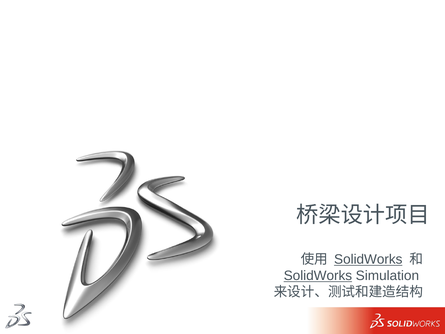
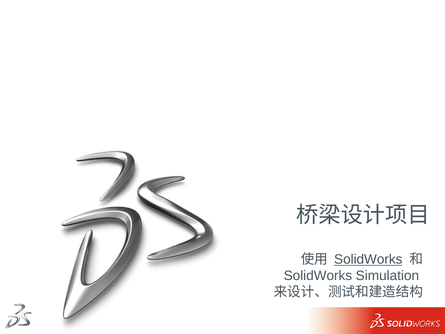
SolidWorks underline: present -> none (318, 276)
